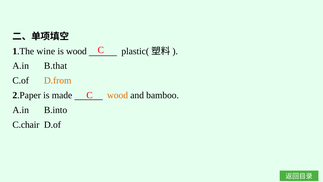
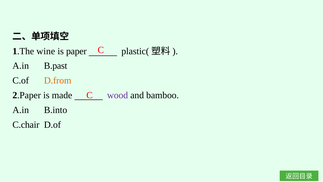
is wood: wood -> paper (76, 51)
B.that: B.that -> B.past (56, 66)
wood colour: orange -> purple (118, 95)
